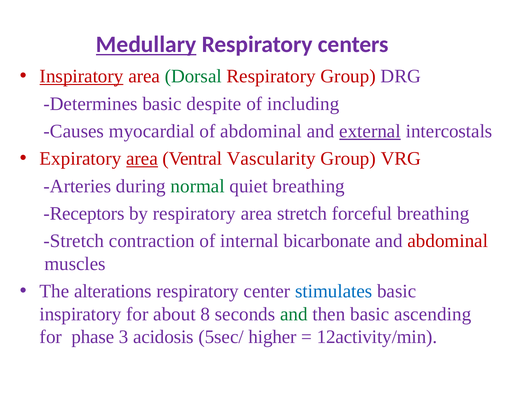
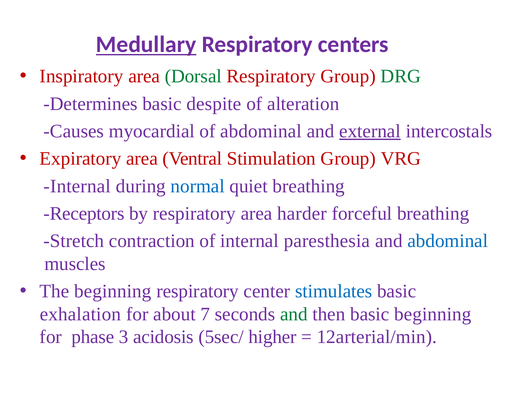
Inspiratory underline: present -> none (82, 76)
DRG colour: purple -> green (401, 76)
including: including -> alteration (303, 104)
area underline: present -> none (142, 159)
Vascularity: Vascularity -> Stimulation (271, 159)
Arteries: Arteries -> Internal (77, 186)
normal colour: green -> blue (198, 186)
area stretch: stretch -> harder (302, 214)
bicarbonate: bicarbonate -> paresthesia (327, 241)
abdominal colour: red -> blue (448, 241)
The alterations: alterations -> beginning (113, 292)
inspiratory: inspiratory -> exhalation (80, 315)
8: 8 -> 7 (205, 315)
basic ascending: ascending -> beginning (433, 315)
12activity/min: 12activity/min -> 12arterial/min (377, 338)
